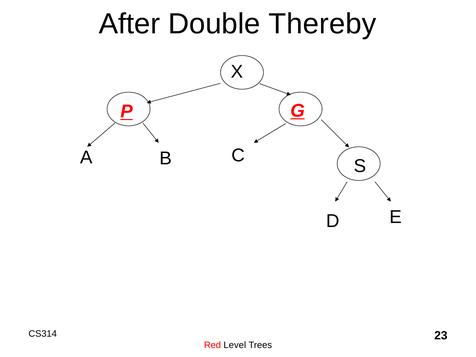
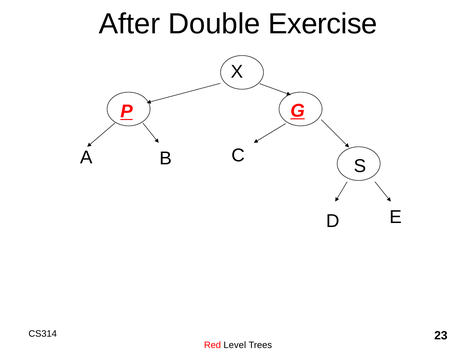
Thereby: Thereby -> Exercise (323, 24)
